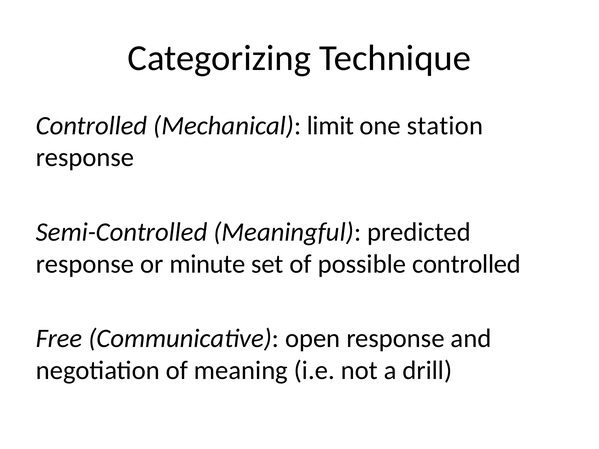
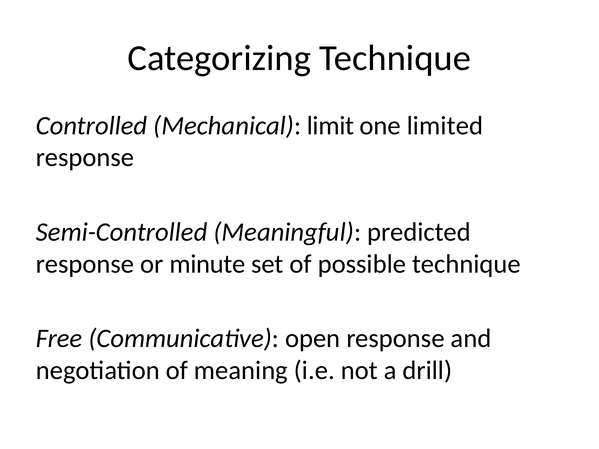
station: station -> limited (445, 126)
possible controlled: controlled -> technique (466, 264)
